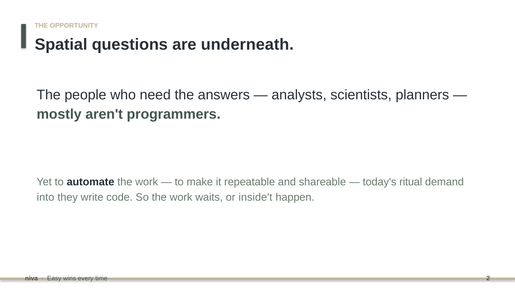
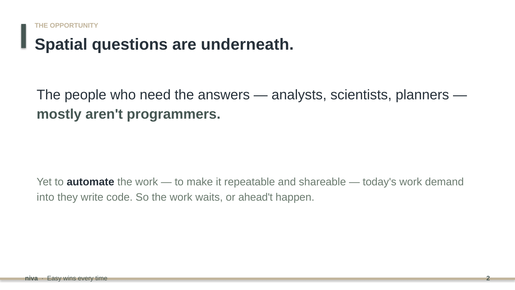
today's ritual: ritual -> work (411, 182)
inside't: inside't -> ahead't (256, 197)
